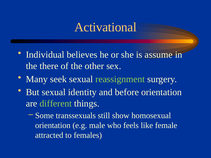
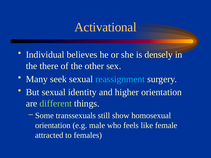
assume: assume -> densely (159, 55)
reassignment colour: light green -> light blue (120, 79)
before: before -> higher (127, 92)
